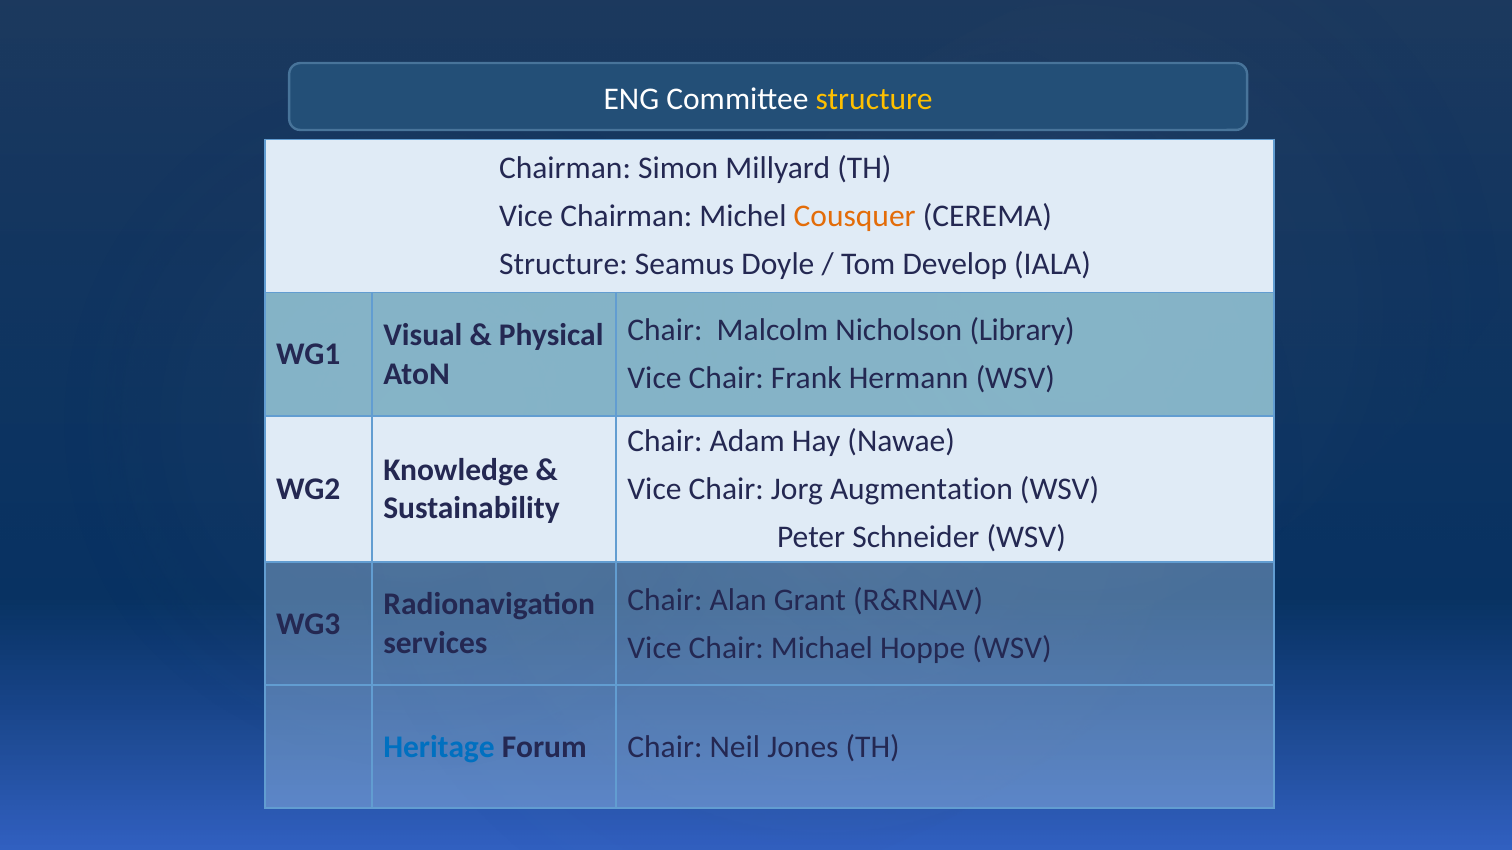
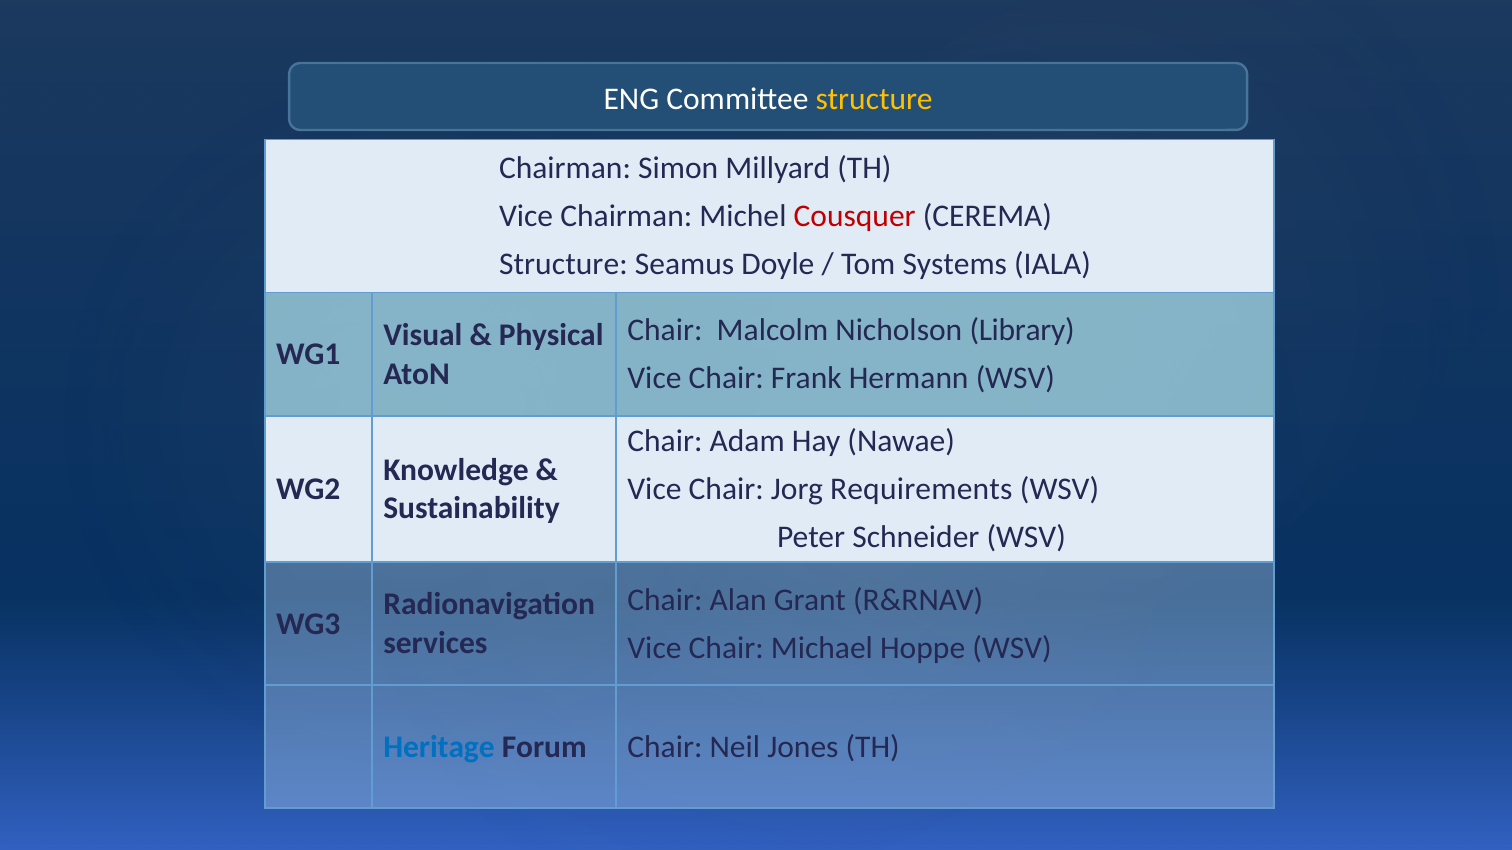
Cousquer colour: orange -> red (855, 216)
Develop: Develop -> Systems (955, 264)
Augmentation: Augmentation -> Requirements (921, 490)
